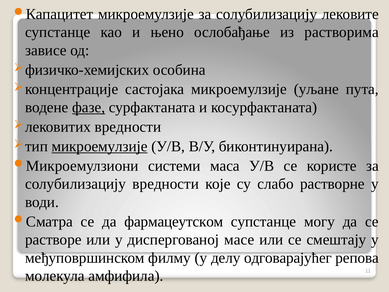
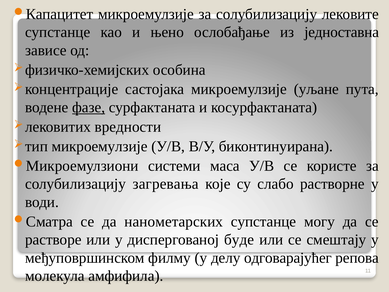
растворима: растворима -> једноставна (342, 32)
микроемулзије underline: present -> none (100, 146)
солубилизацију вредности: вредности -> загревања (166, 184)
фармацеутском: фармацеутском -> нанометарских (174, 221)
масе: масе -> буде (239, 239)
